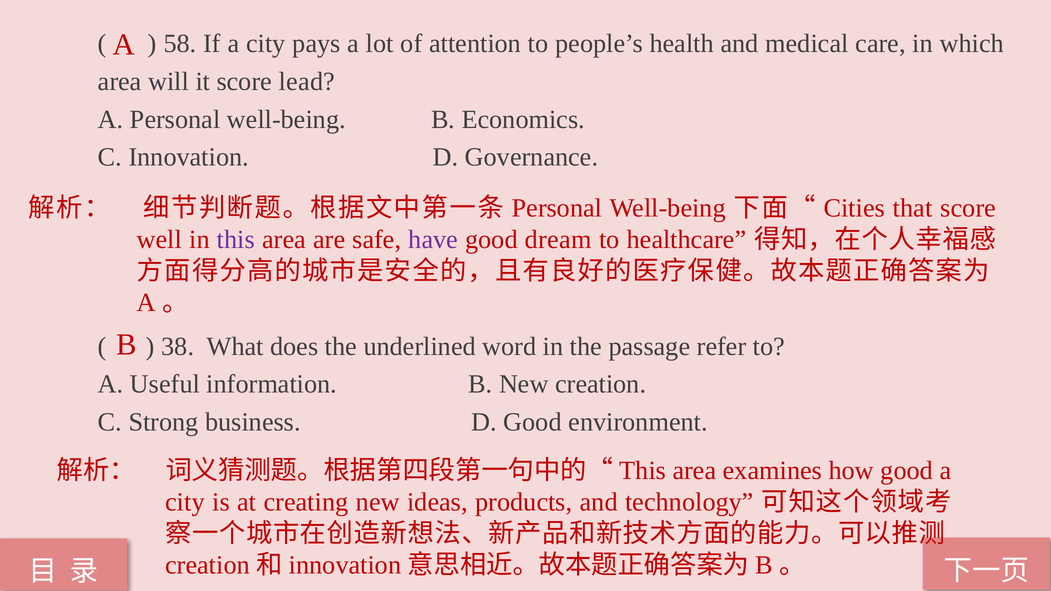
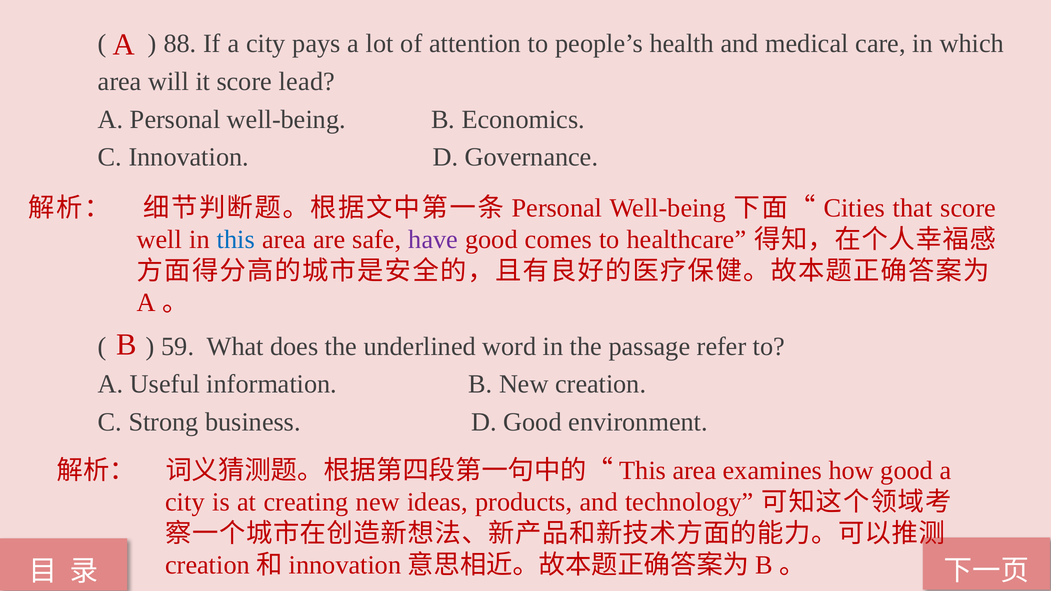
58: 58 -> 88 (180, 44)
this colour: purple -> blue (236, 239)
dream: dream -> comes (558, 239)
38: 38 -> 59 (178, 346)
